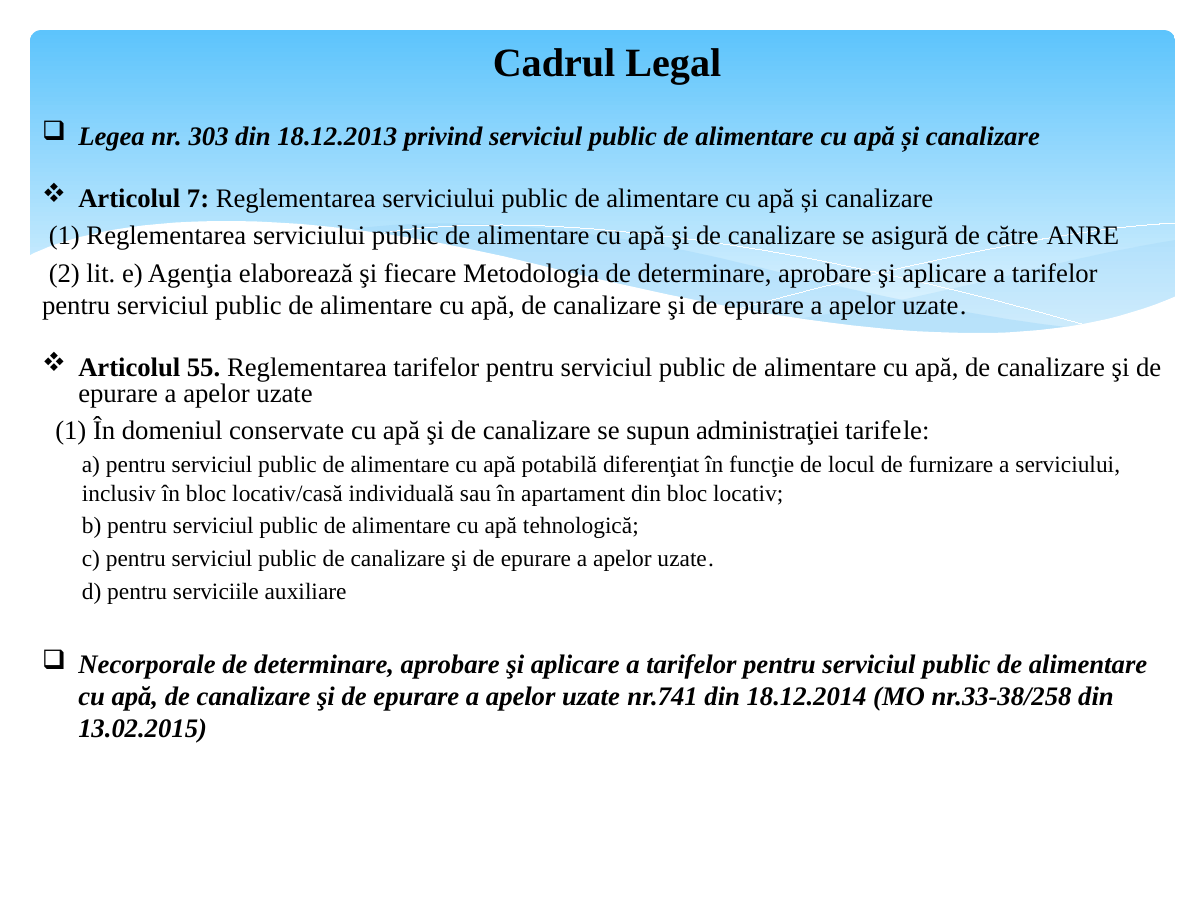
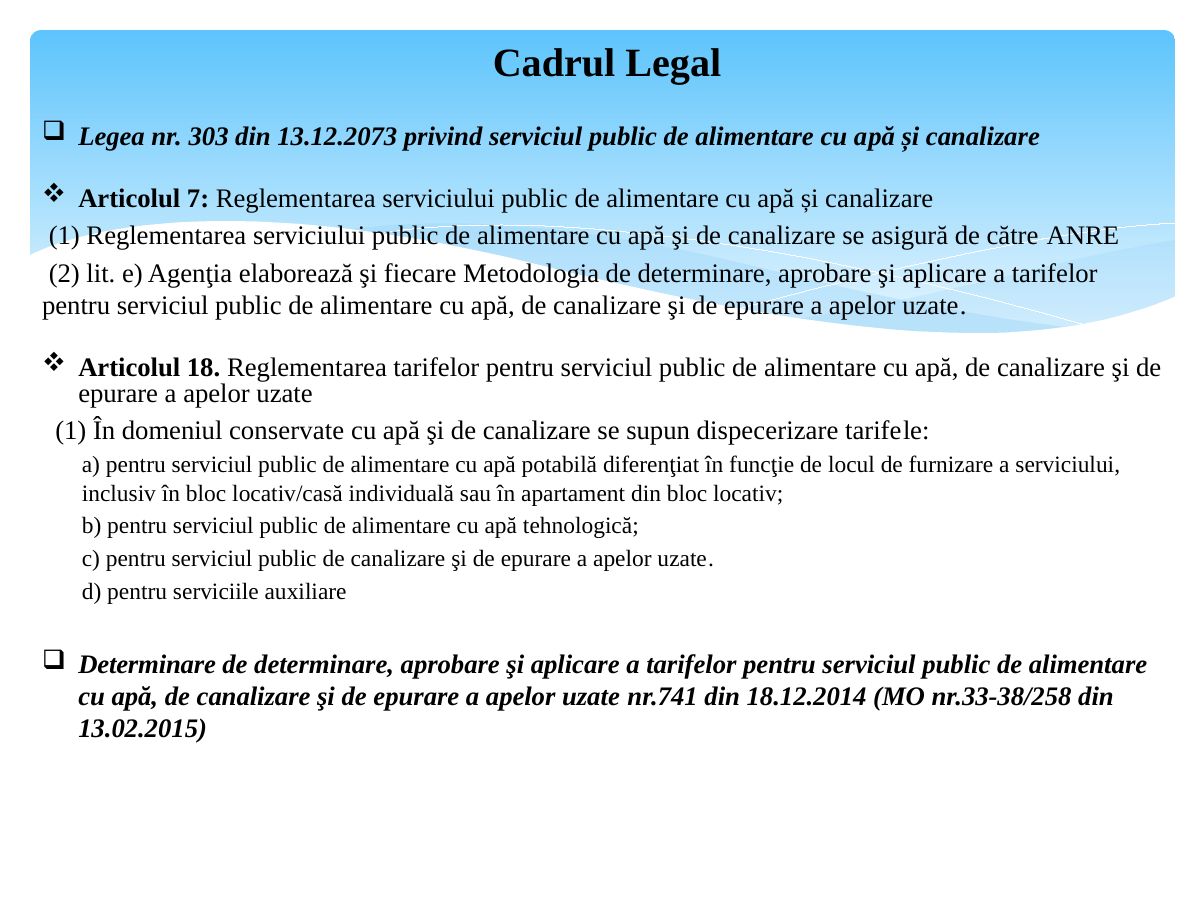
18.12.2013: 18.12.2013 -> 13.12.2073 (337, 137)
55: 55 -> 18 (204, 368)
administraţiei: administraţiei -> dispecerizare (768, 431)
Necorporale: Necorporale -> Determinare (147, 665)
